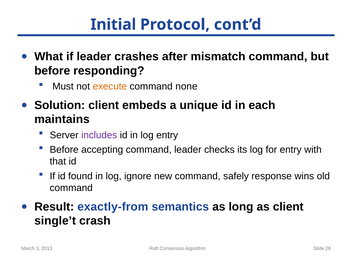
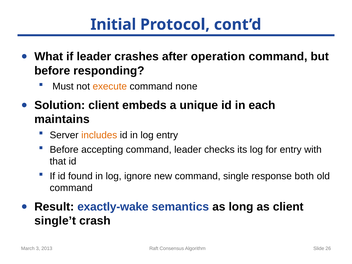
mismatch: mismatch -> operation (218, 57)
includes colour: purple -> orange (99, 135)
safely: safely -> single (236, 176)
wins: wins -> both (304, 176)
exactly-from: exactly-from -> exactly-wake (113, 207)
